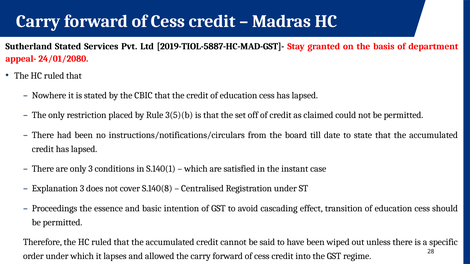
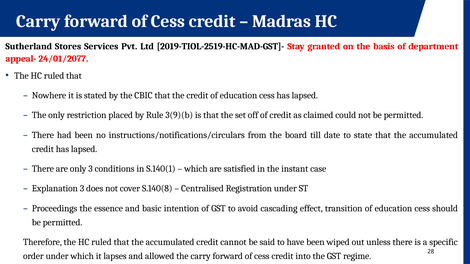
Sutherland Stated: Stated -> Stores (68, 47)
2019-TIOL-5887-HC-MAD-GST]-: 2019-TIOL-5887-HC-MAD-GST]- -> 2019-TIOL-2519-HC-MAD-GST]- (220, 47)
24/01/2080: 24/01/2080 -> 24/01/2077 (63, 59)
3(5)(b: 3(5)(b -> 3(9)(b (179, 115)
